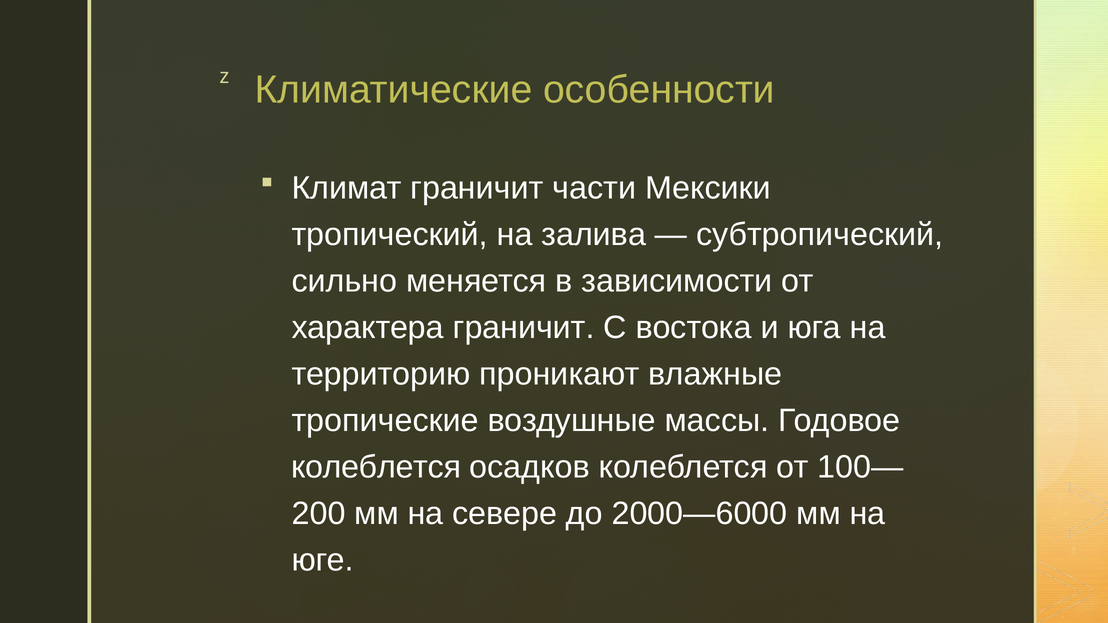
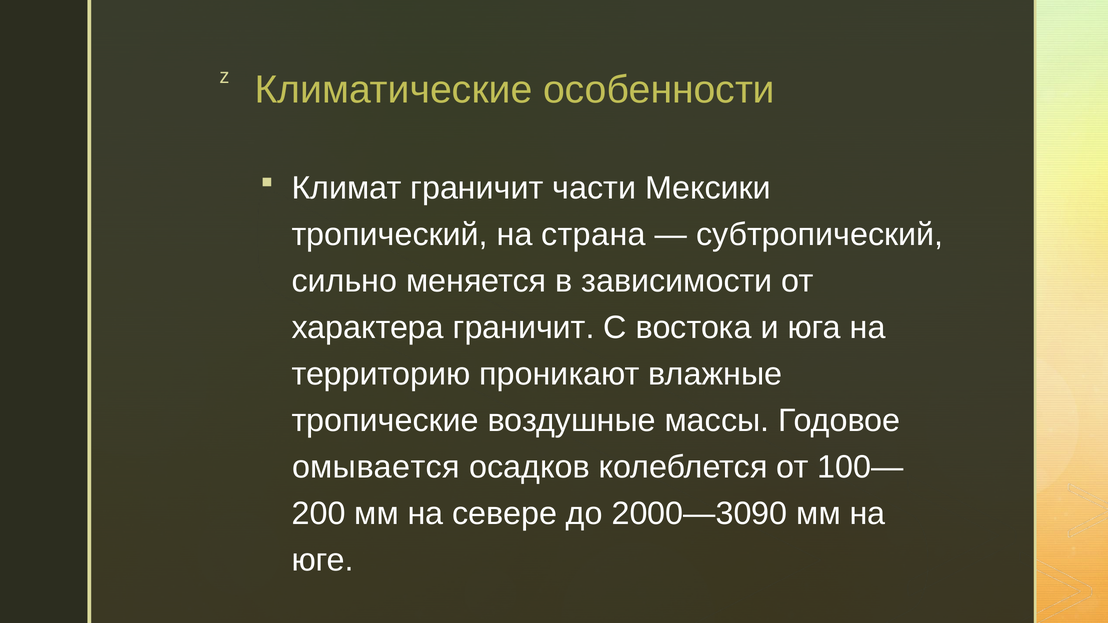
залива: залива -> страна (594, 235)
колеблется: колеблется -> омывается (376, 467)
2000—6000: 2000—6000 -> 2000—3090 (699, 514)
